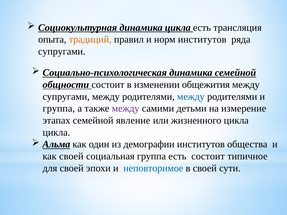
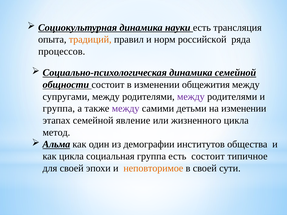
динамика цикла: цикла -> науки (178, 28)
норм институтов: институтов -> российской (202, 40)
супругами: супругами -> процессов (62, 51)
между colour: blue -> purple (191, 97)
на измерение: измерение -> изменении (244, 109)
цикла: цикла -> метод (56, 133)
как своей: своей -> цикла (71, 156)
неповторимое colour: blue -> orange (153, 168)
